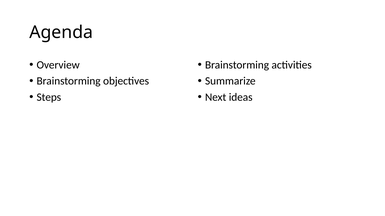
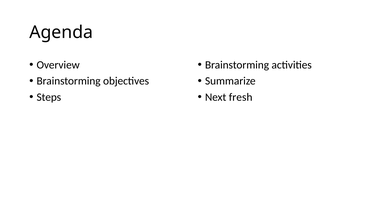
ideas: ideas -> fresh (241, 97)
